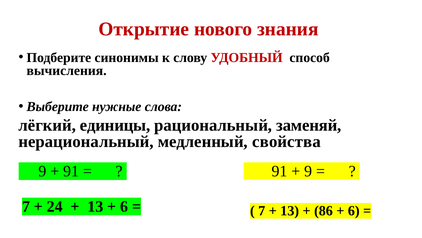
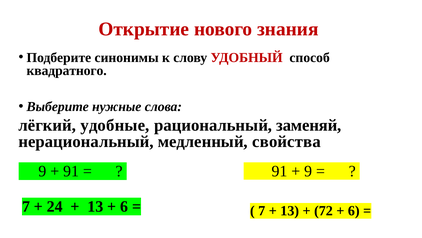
вычисления: вычисления -> квадратного (67, 71)
единицы: единицы -> удобные (115, 125)
86: 86 -> 72 (323, 210)
